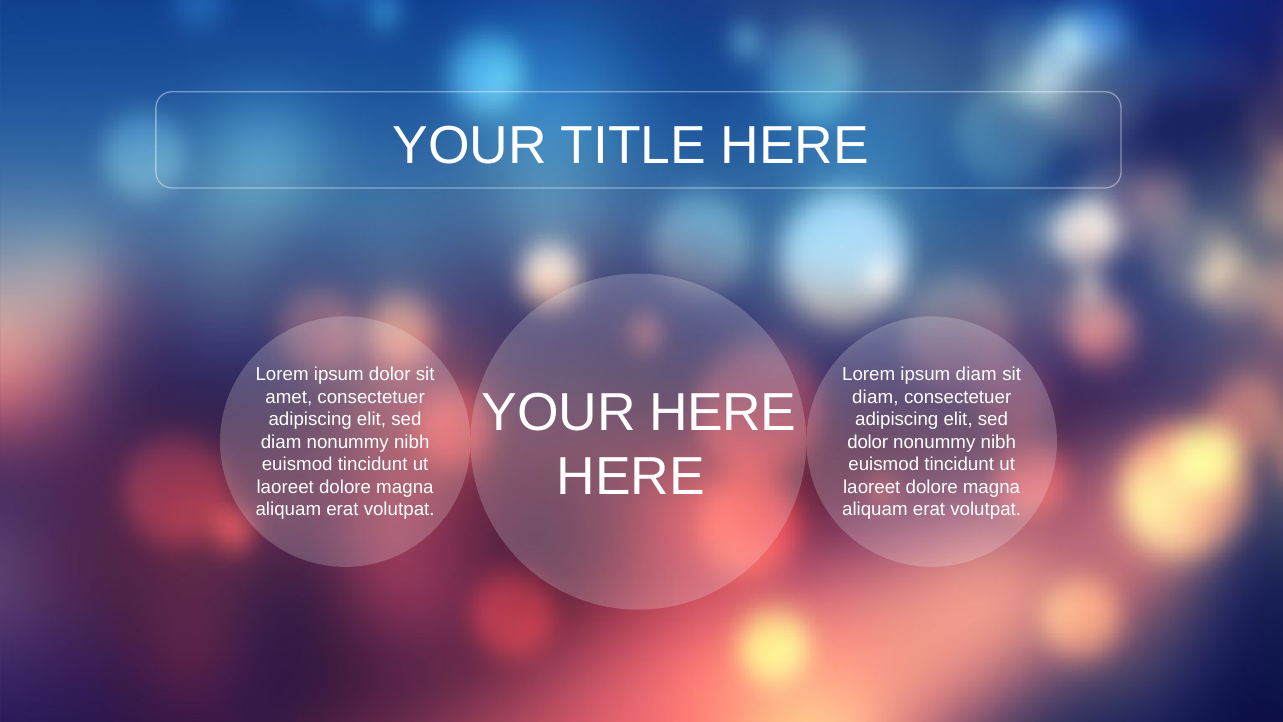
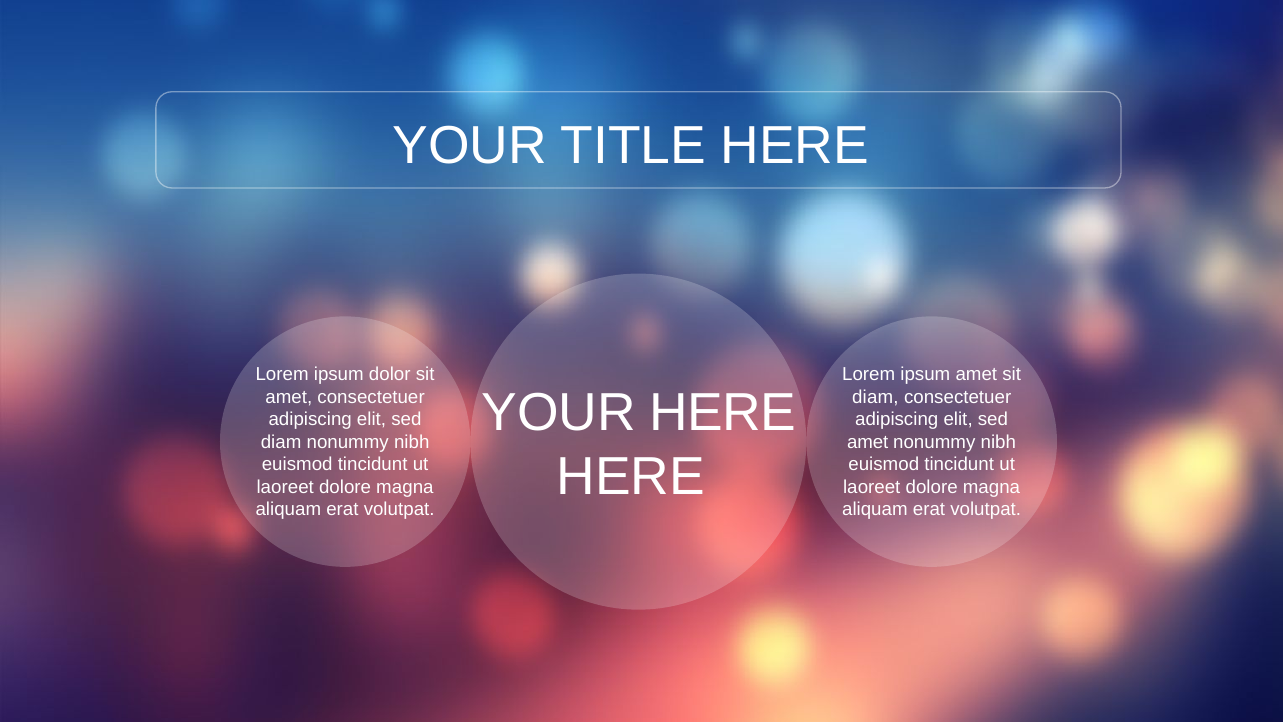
ipsum diam: diam -> amet (976, 374)
dolor: dolor -> amet (868, 442)
